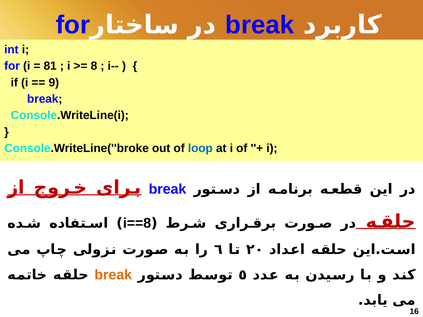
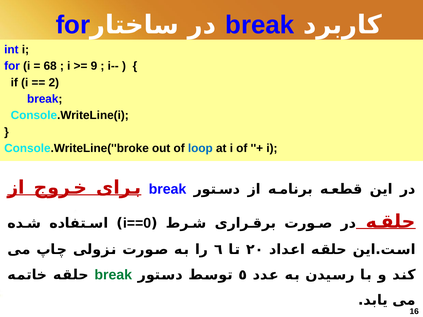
81: 81 -> 68 (50, 66)
8: 8 -> 9 (94, 66)
9: 9 -> 2 (54, 83)
i==8: i==8 -> i==0 (137, 223)
break colour: orange -> green (113, 275)
